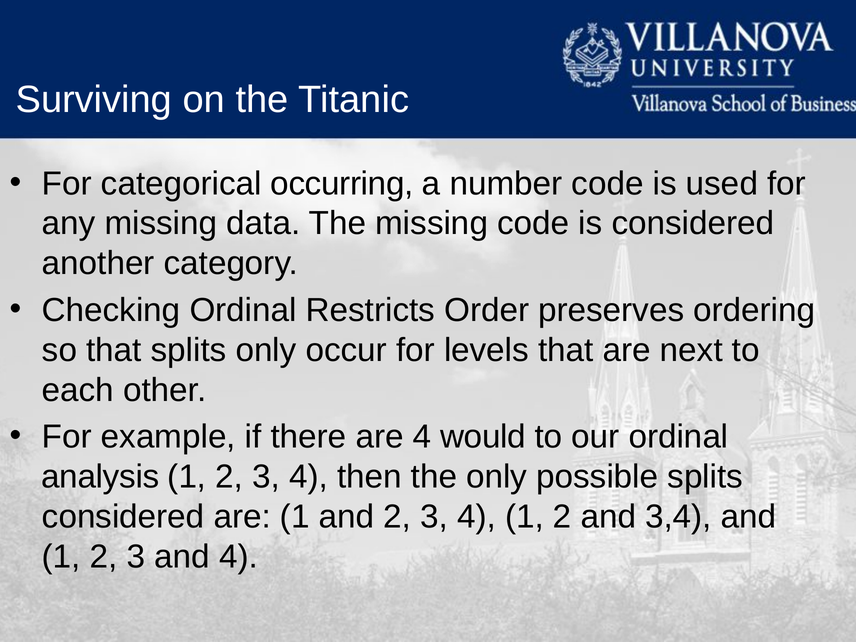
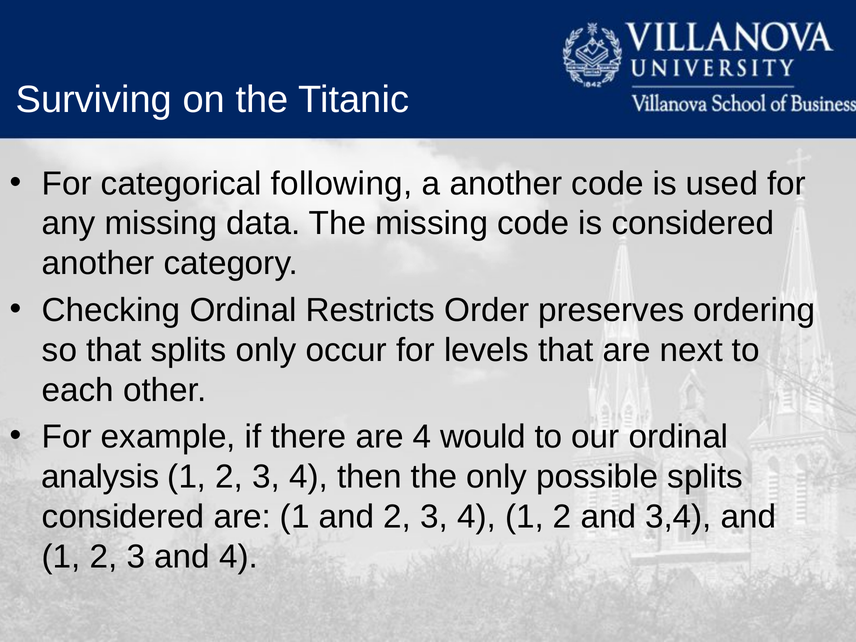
occurring: occurring -> following (342, 184)
a number: number -> another (506, 184)
